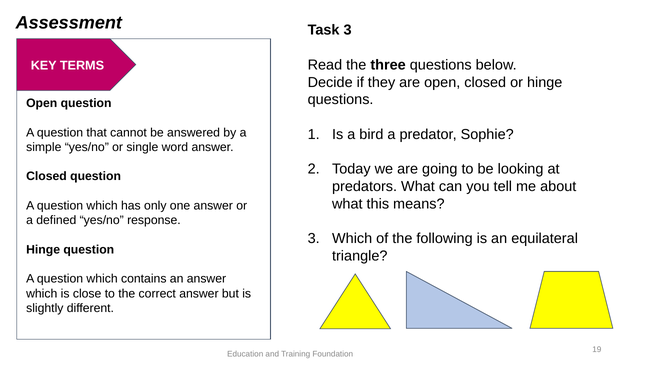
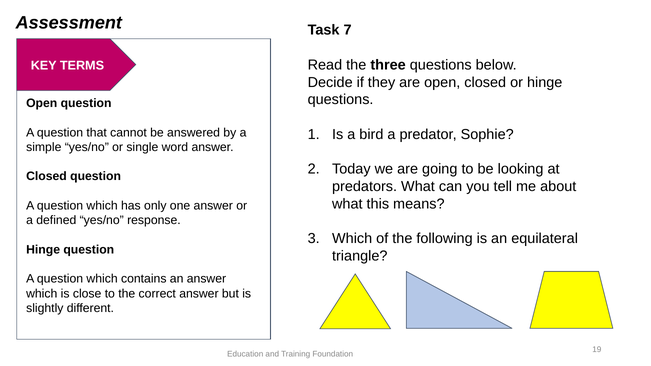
Task 3: 3 -> 7 (348, 30)
